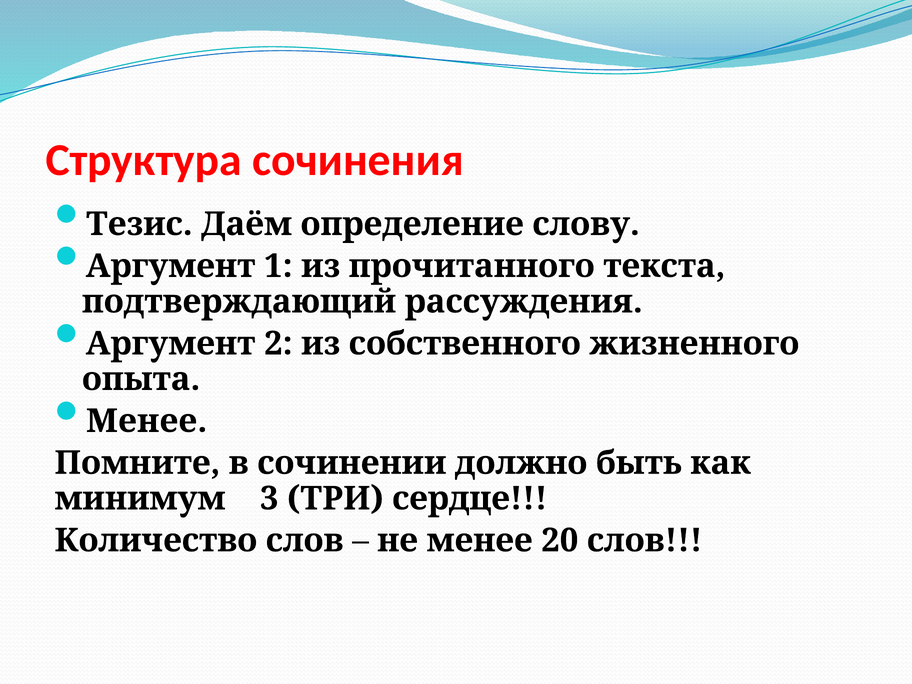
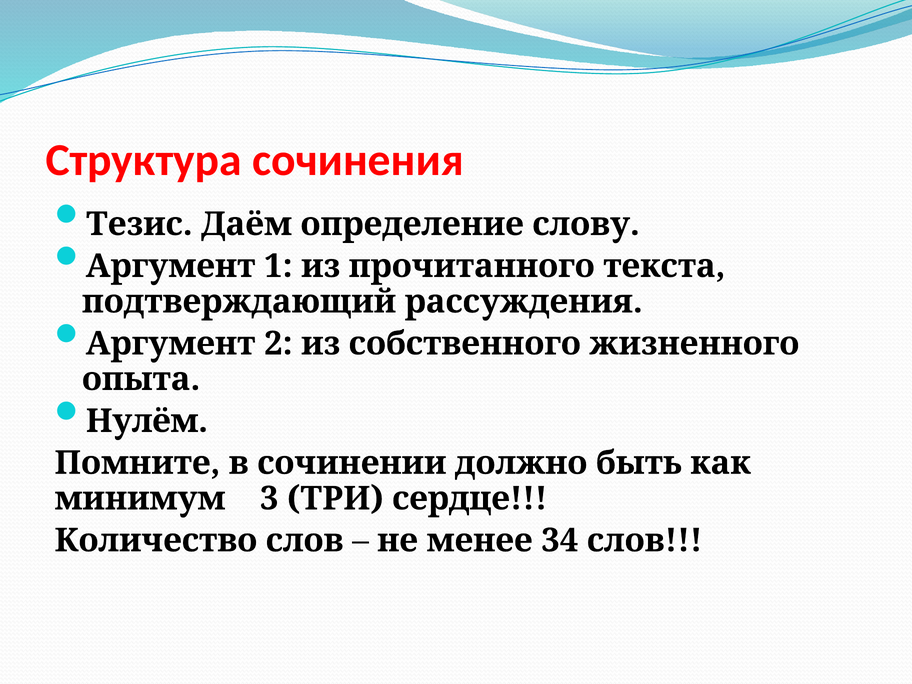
Менее: Менее -> Нулём (147, 421)
20: 20 -> 34 (560, 540)
